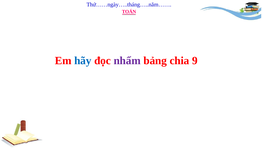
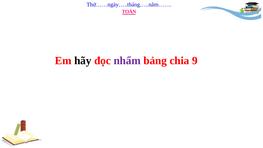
hãy colour: blue -> black (83, 61)
